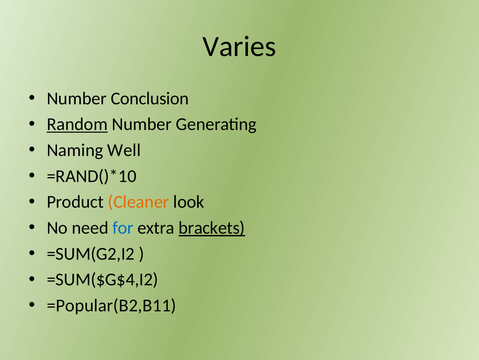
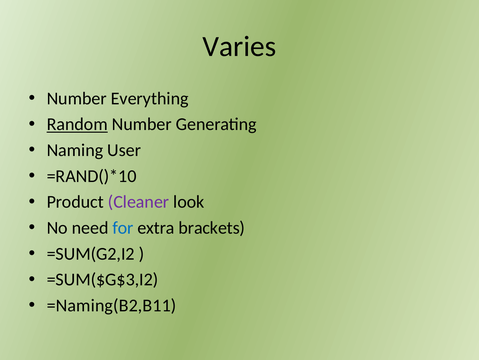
Conclusion: Conclusion -> Everything (150, 98)
Well: Well -> User (124, 150)
Cleaner colour: orange -> purple (139, 202)
brackets underline: present -> none (212, 227)
=SUM($G$4,I2: =SUM($G$4,I2 -> =SUM($G$3,I2 (103, 279)
=Popular(B2,B11: =Popular(B2,B11 -> =Naming(B2,B11 (112, 305)
